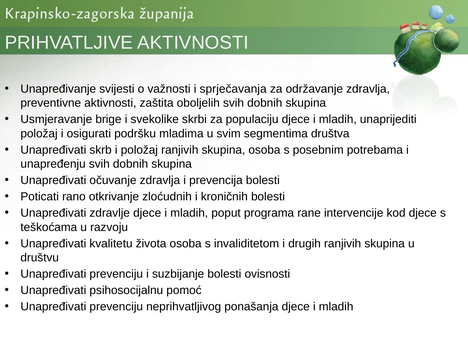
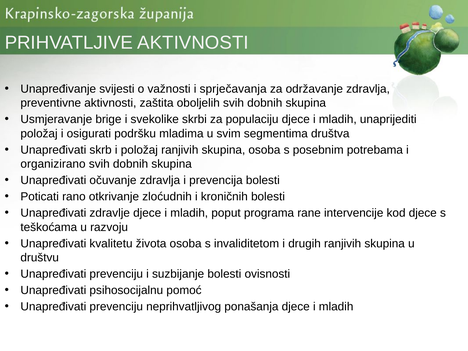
unapređenju: unapređenju -> organizirano (53, 164)
